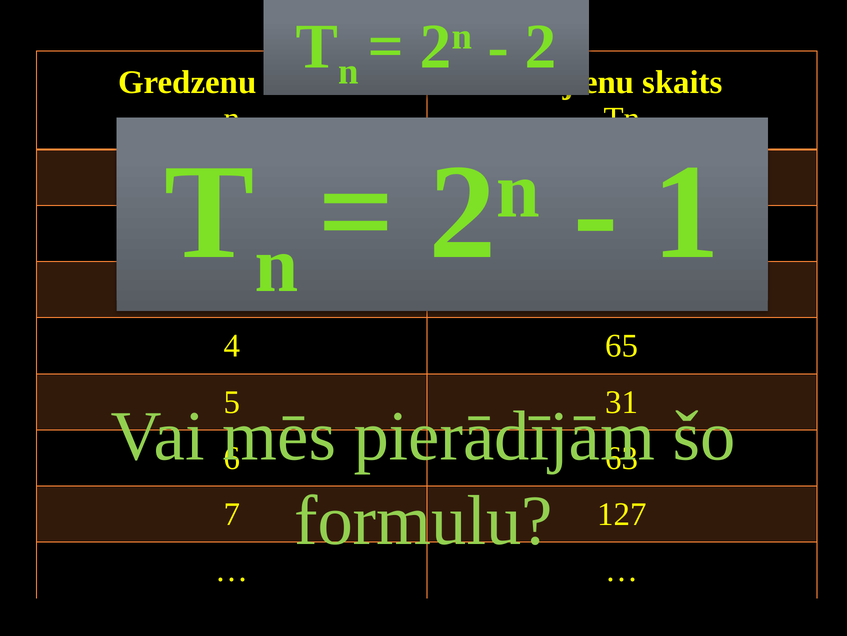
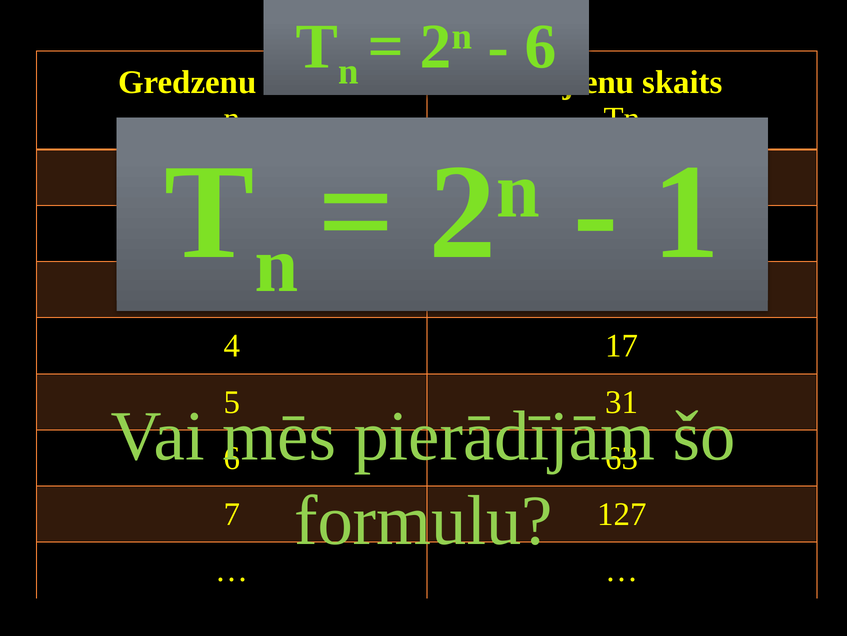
2: 2 -> 6 (541, 47)
65: 65 -> 17 (622, 346)
